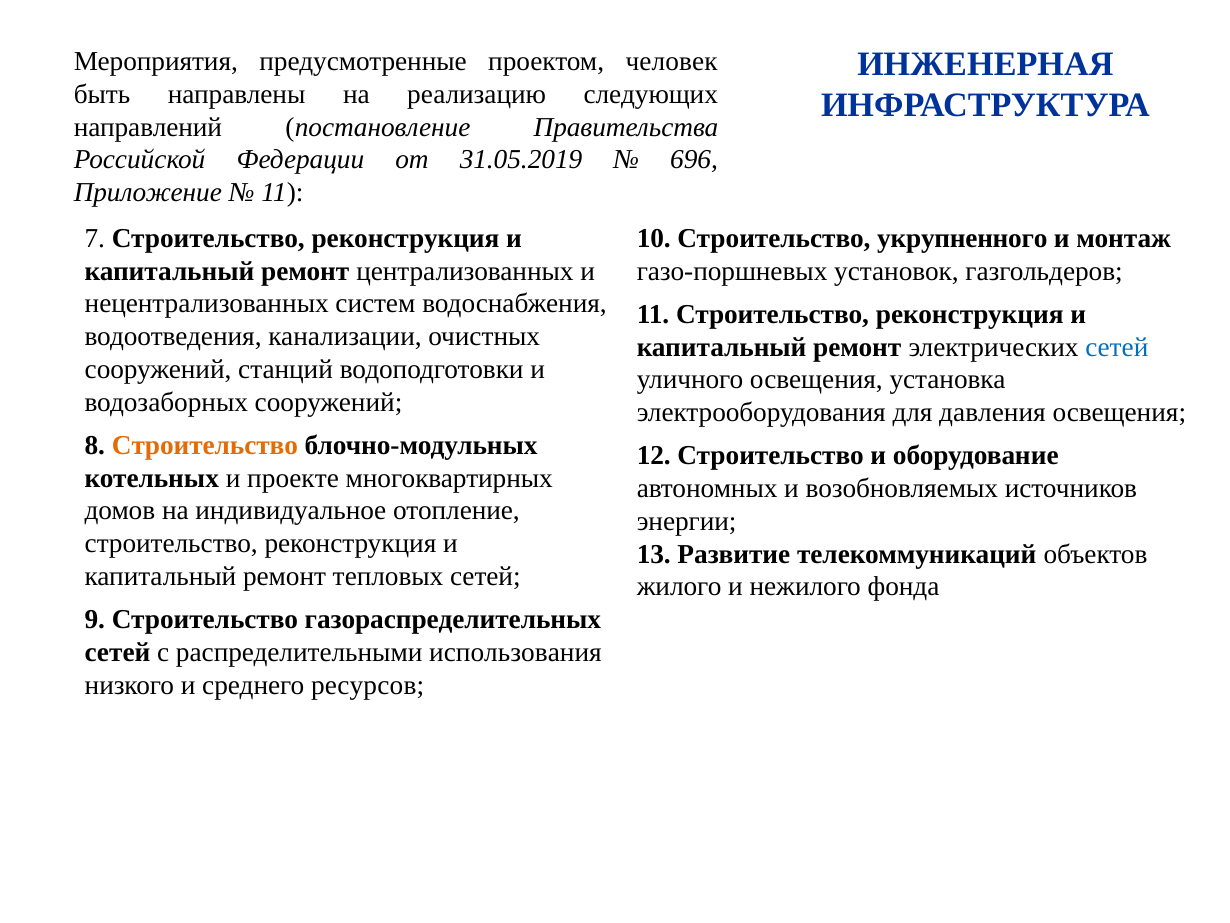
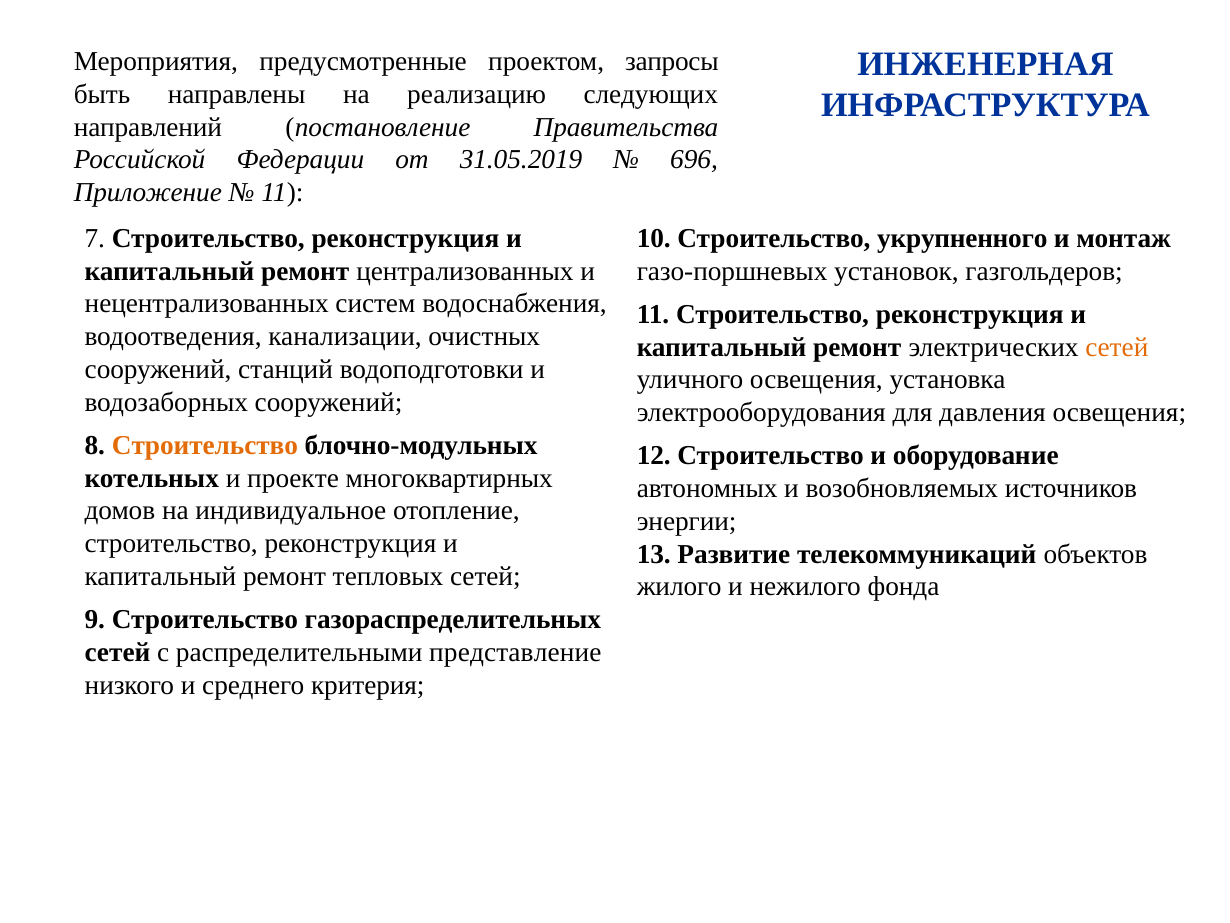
человек: человек -> запросы (672, 61)
сетей colour: blue -> orange (1117, 347)
использования: использования -> представление (515, 652)
ресурсов: ресурсов -> критерия (368, 685)
